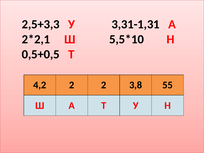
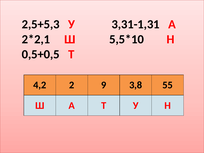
2,5+3,3: 2,5+3,3 -> 2,5+5,3 (41, 24)
2 2: 2 -> 9 (104, 85)
